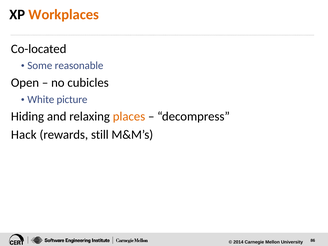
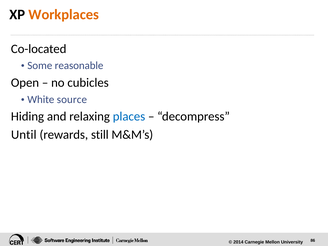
picture: picture -> source (72, 99)
places colour: orange -> blue (129, 116)
Hack: Hack -> Until (24, 135)
